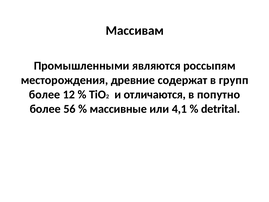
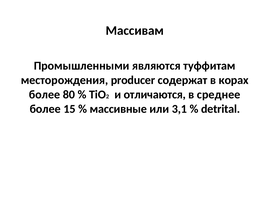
россыпям: россыпям -> туффитам (209, 66)
древние: древние -> producer (133, 80)
групп: групп -> корах (234, 80)
12: 12 -> 80 (69, 94)
попутно: попутно -> среднее (219, 94)
56: 56 -> 15 (69, 109)
4,1: 4,1 -> 3,1 (179, 109)
